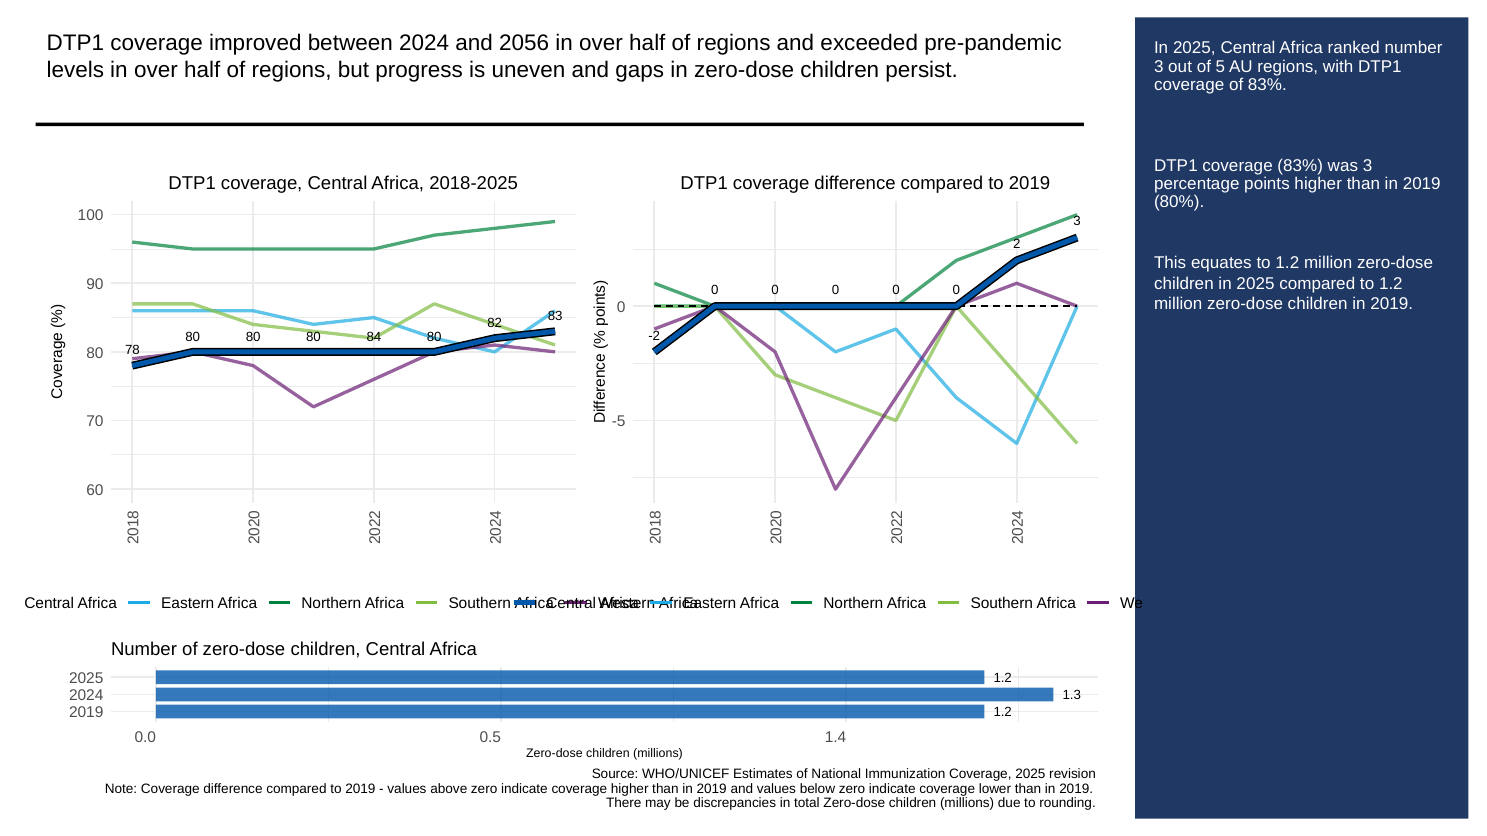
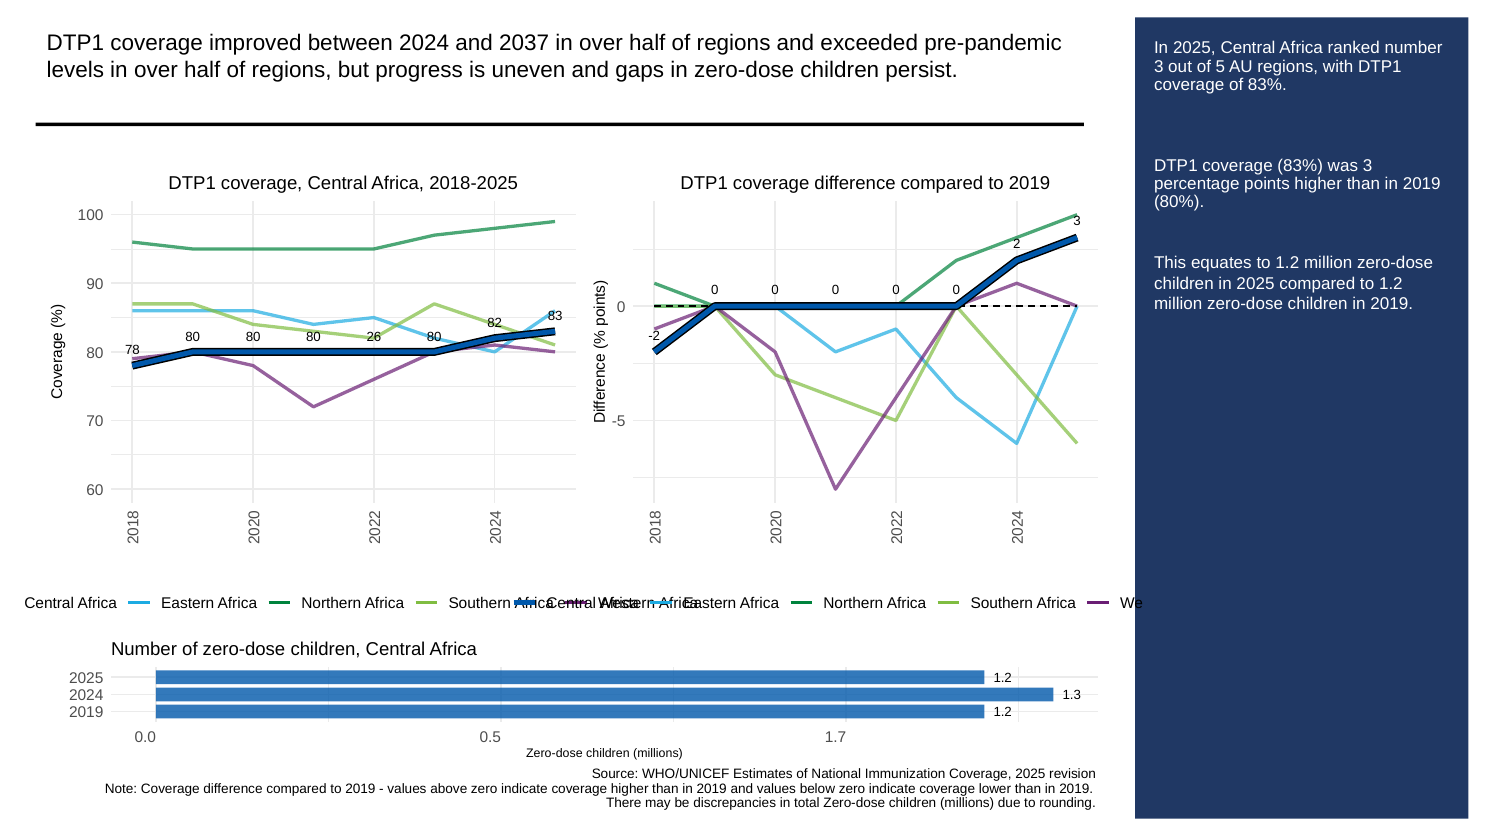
2056: 2056 -> 2037 (524, 43)
84: 84 -> 26 (374, 337)
1.4: 1.4 -> 1.7 (836, 738)
